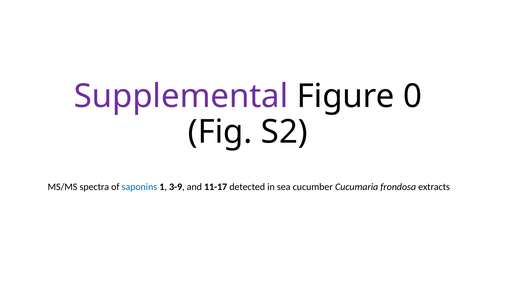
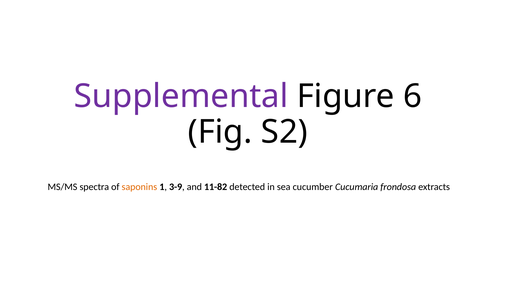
0: 0 -> 6 (412, 96)
saponins colour: blue -> orange (139, 187)
11-17: 11-17 -> 11-82 (216, 187)
